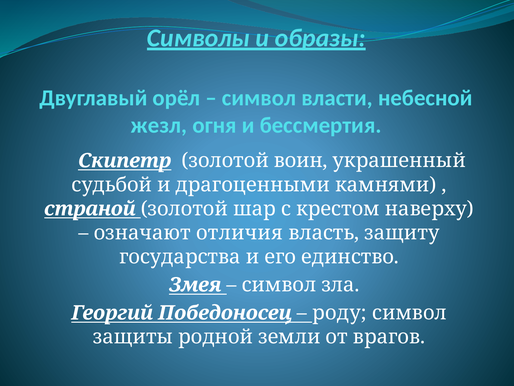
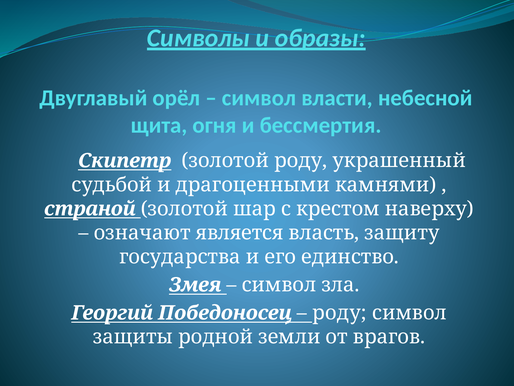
жезл: жезл -> щита (159, 125)
золотой воин: воин -> роду (301, 160)
отличия: отличия -> является (240, 232)
